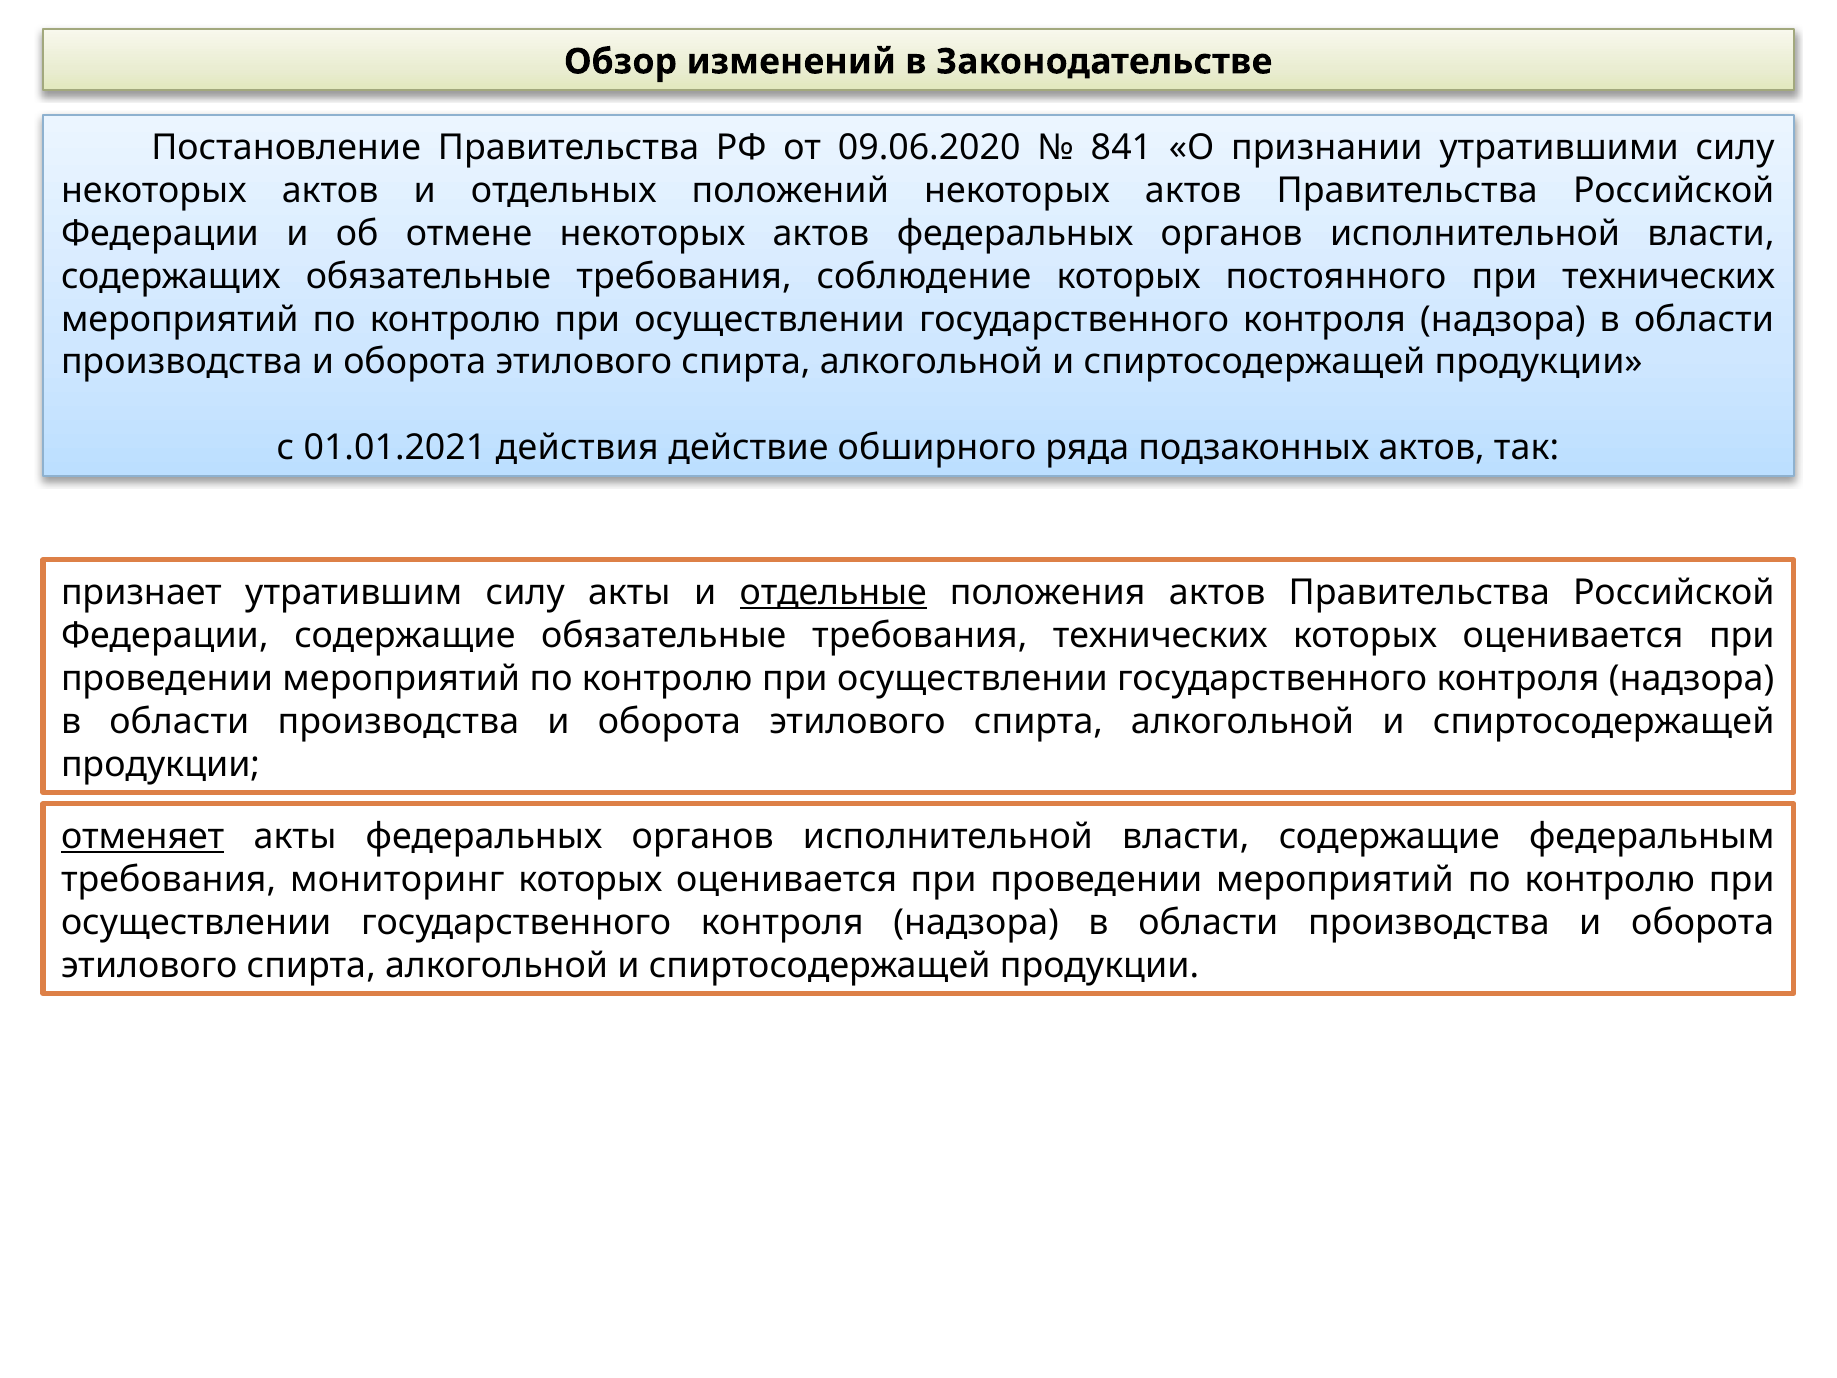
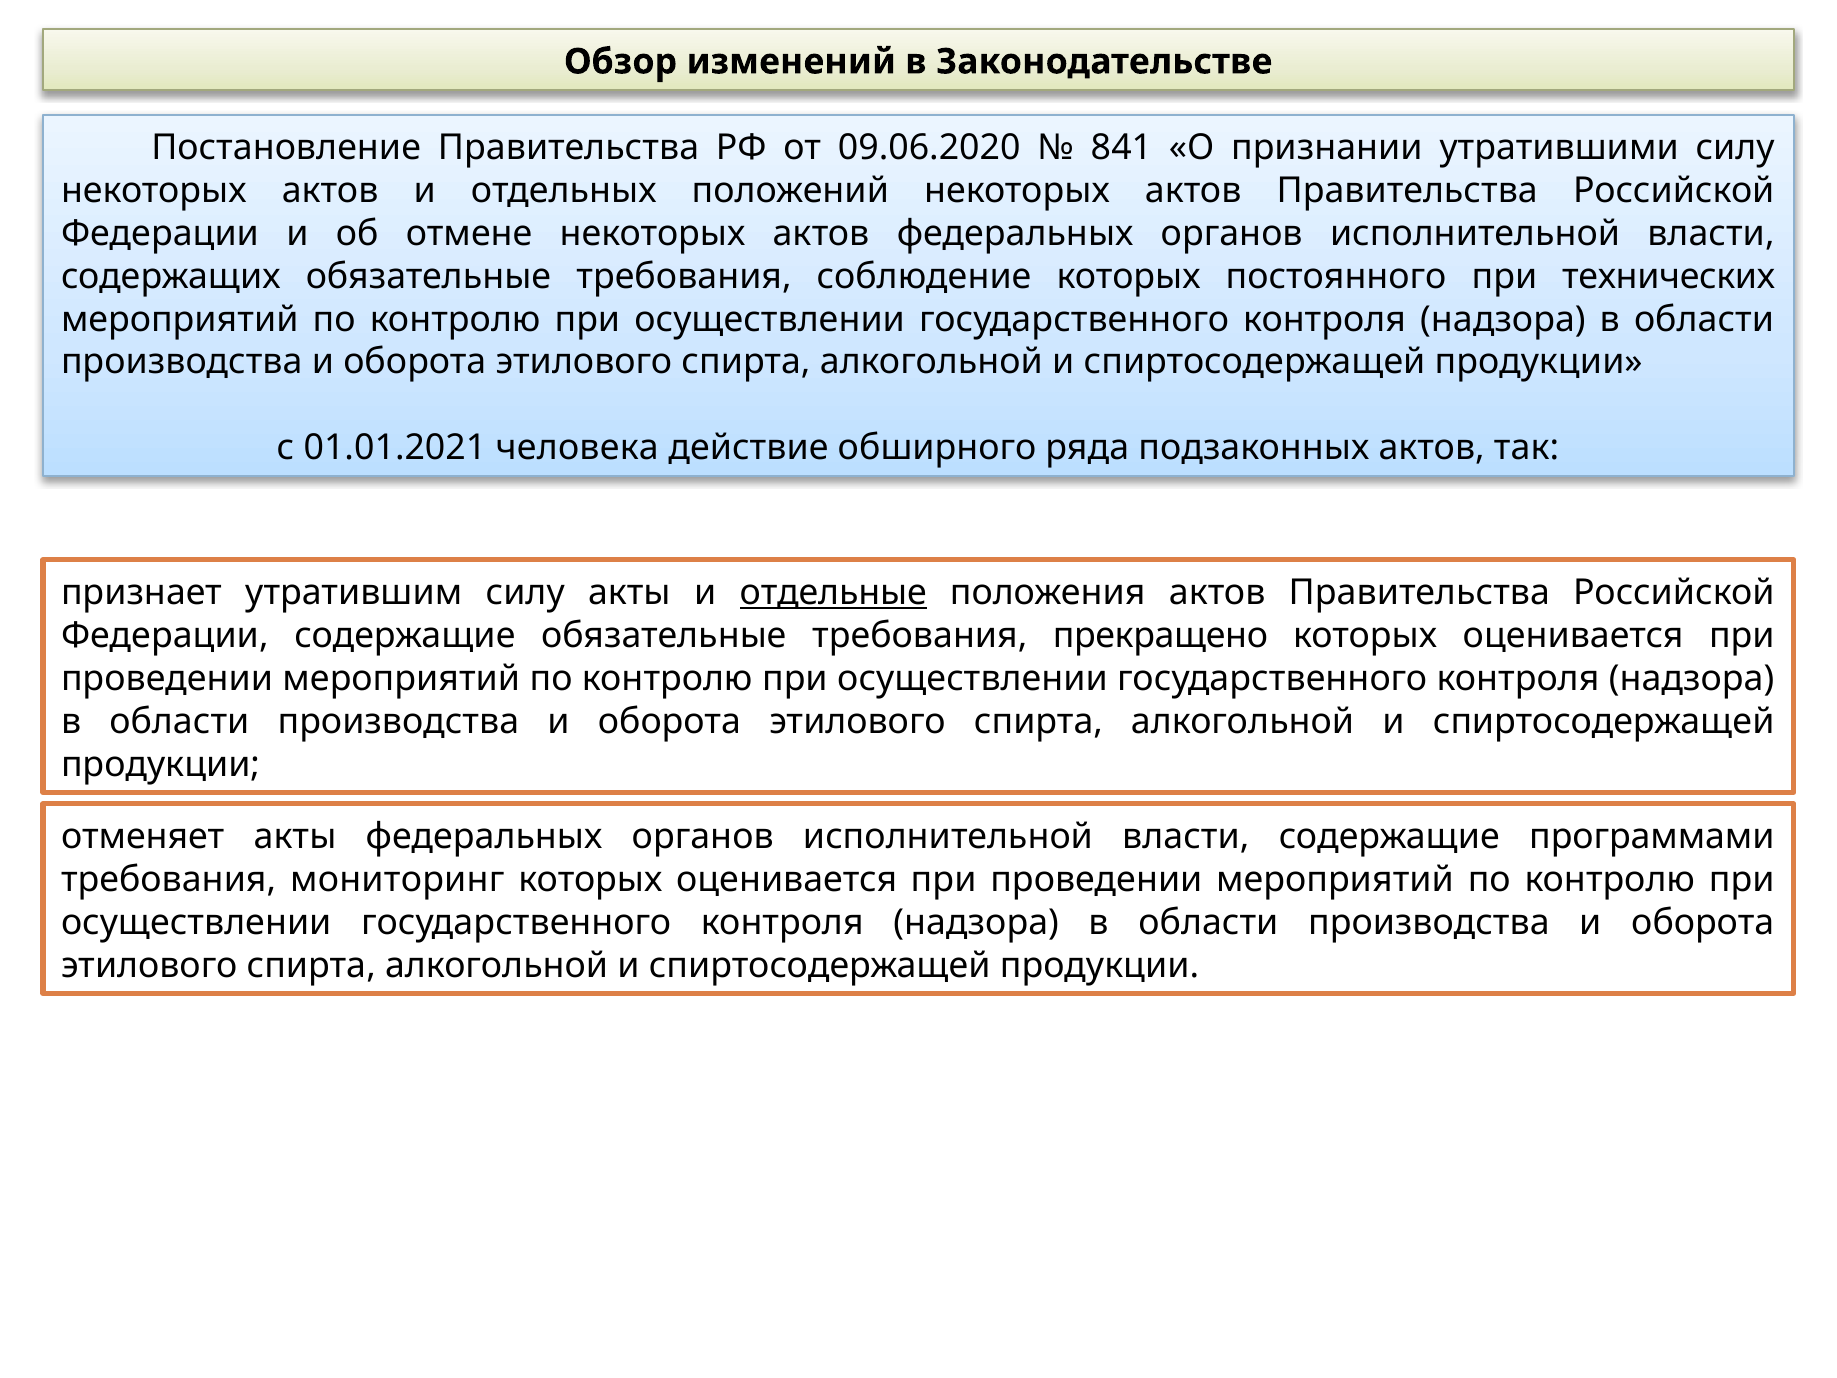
действия: действия -> человека (577, 448)
требования технических: технических -> прекращено (1160, 636)
отменяет underline: present -> none (143, 837)
федеральным: федеральным -> программами (1652, 837)
